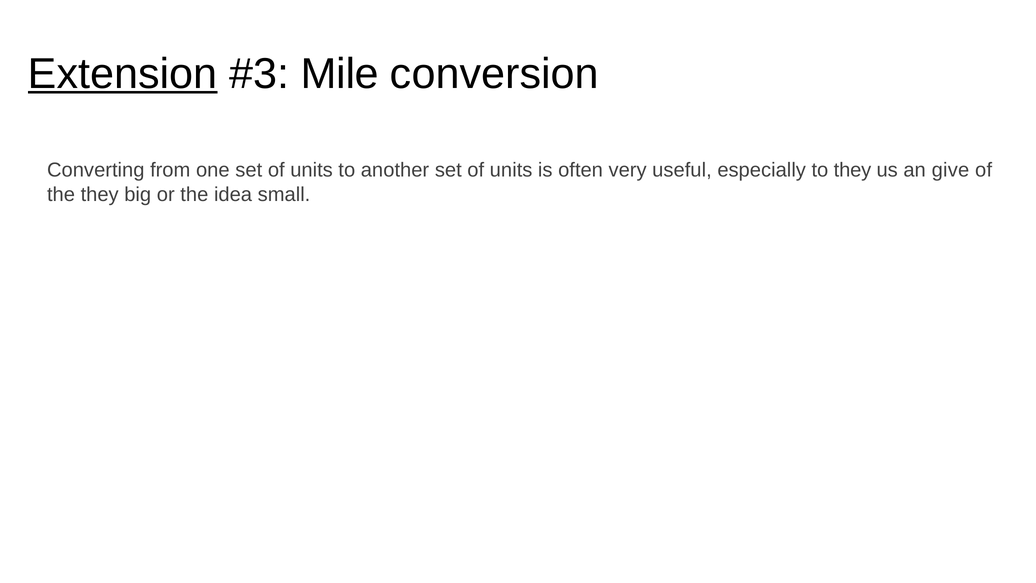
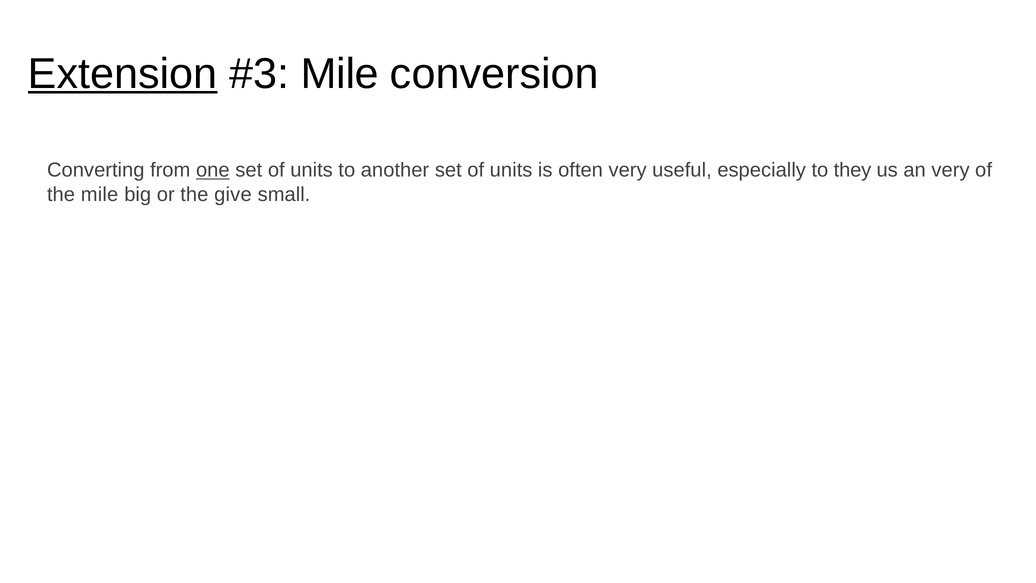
one underline: none -> present (213, 170)
an give: give -> very (951, 170)
the they: they -> mile (100, 194)
idea: idea -> give (233, 194)
